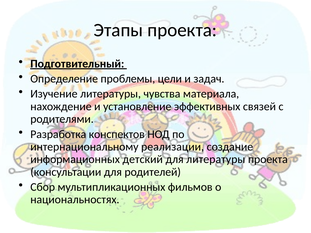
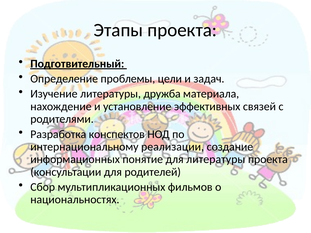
чувства: чувства -> дружба (162, 94)
детский: детский -> понятие (143, 160)
